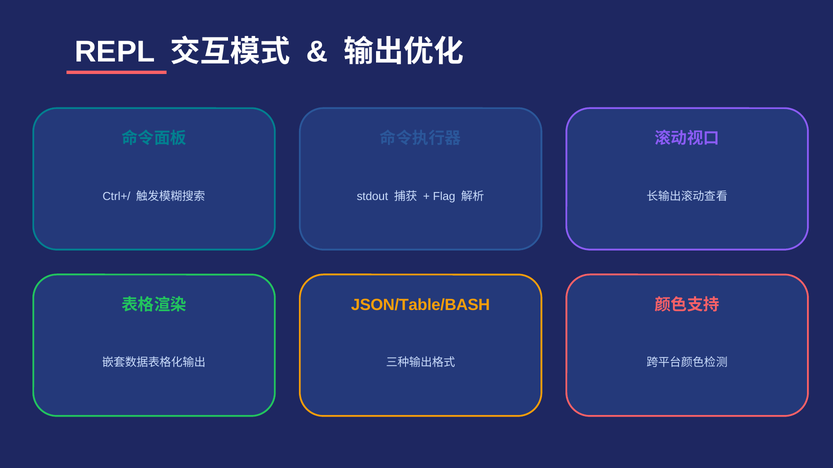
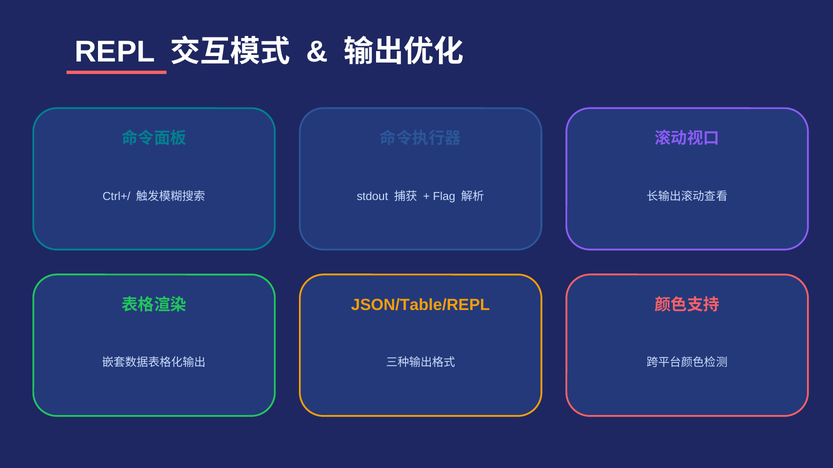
JSON/Table/BASH: JSON/Table/BASH -> JSON/Table/REPL (420, 305)
